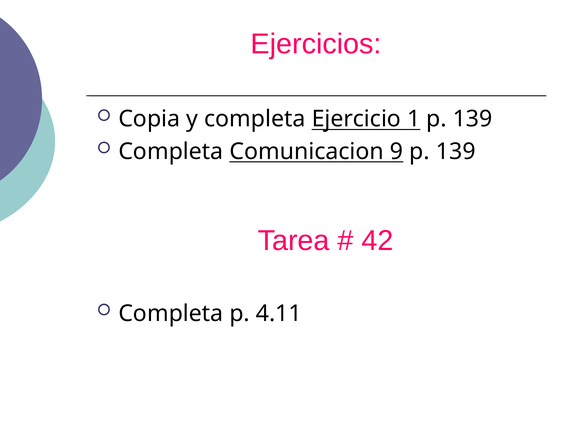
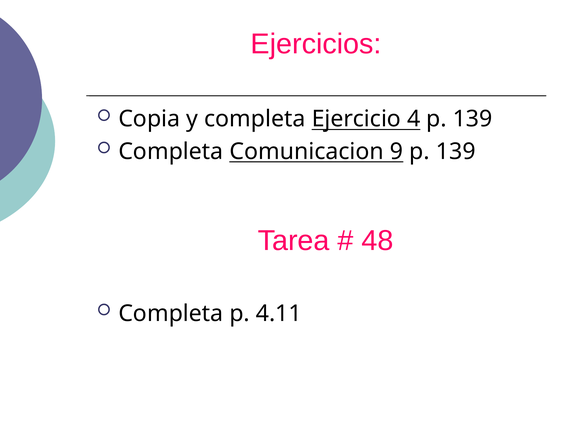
1: 1 -> 4 (414, 119)
42: 42 -> 48 (377, 241)
